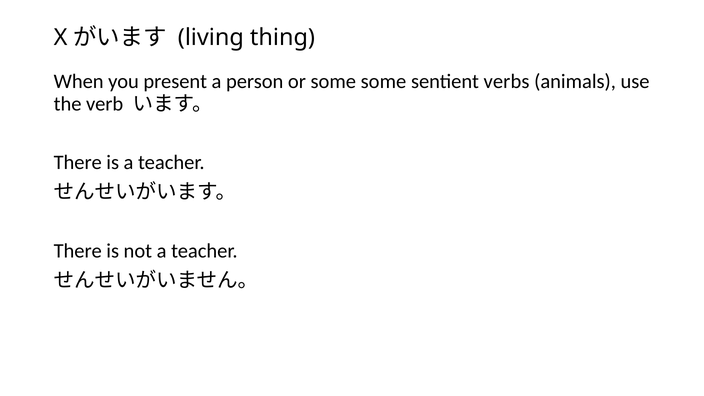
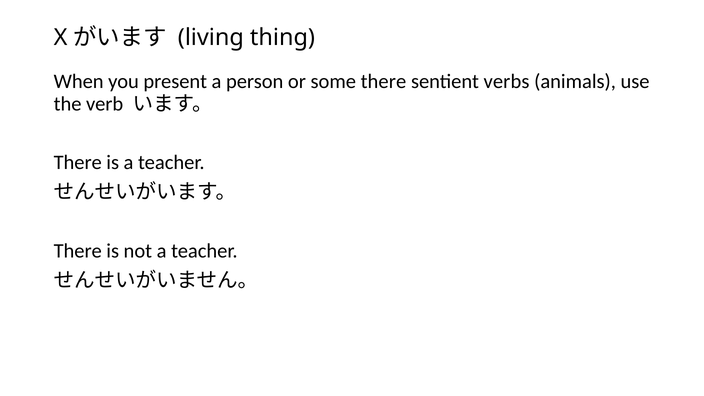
some some: some -> there (383, 82)
